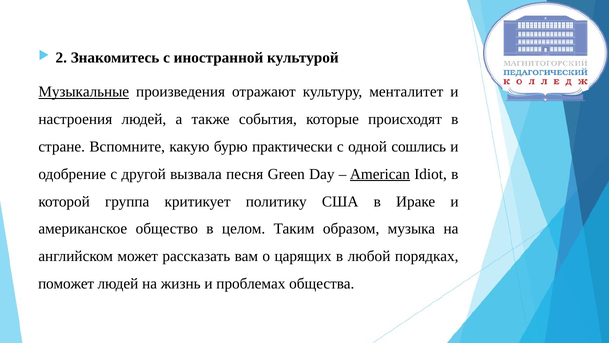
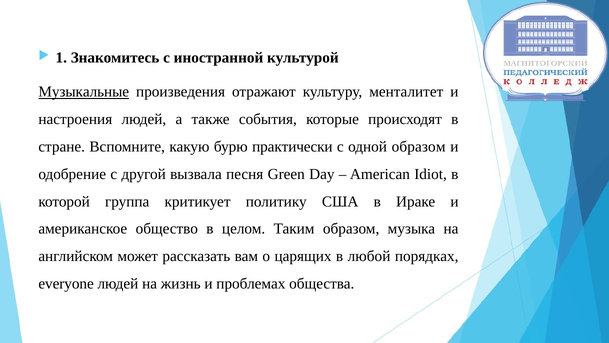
2: 2 -> 1 (61, 58)
одной сошлись: сошлись -> образом (419, 146)
American underline: present -> none (380, 174)
поможет: поможет -> everyone (66, 283)
